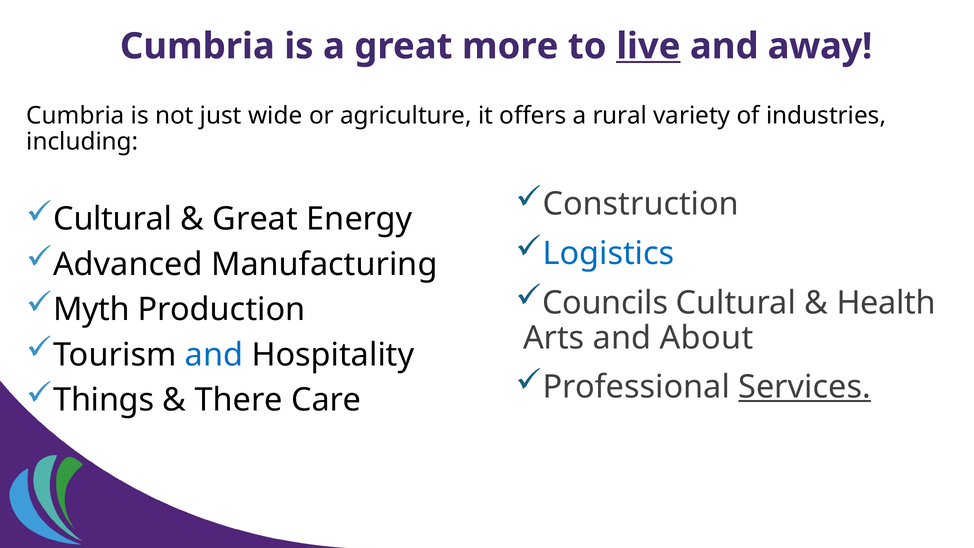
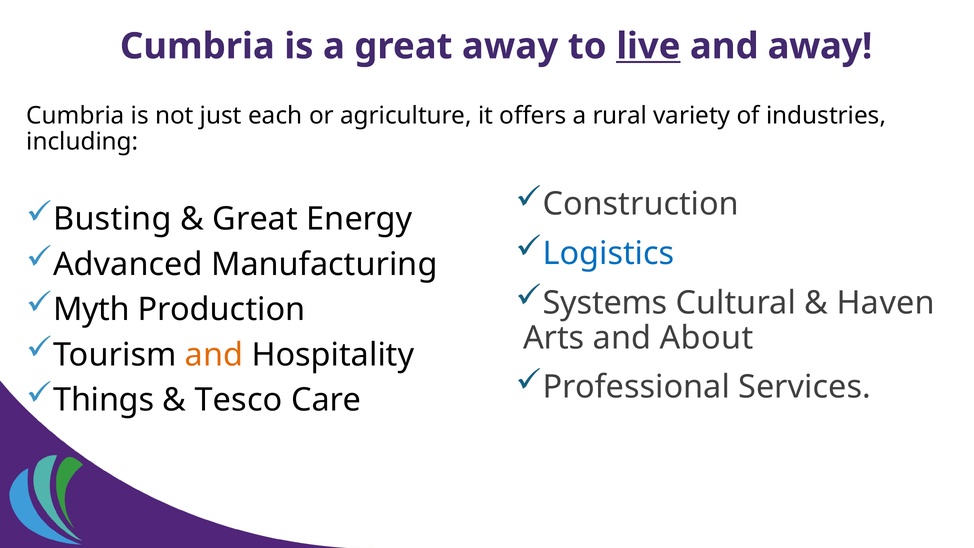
great more: more -> away (510, 46)
wide: wide -> each (275, 116)
Cultural: Cultural -> Busting (112, 219)
Councils: Councils -> Systems (605, 303)
Health: Health -> Haven (886, 303)
and colour: blue -> orange (214, 355)
Services underline: present -> none (805, 387)
There: There -> Tesco (239, 400)
